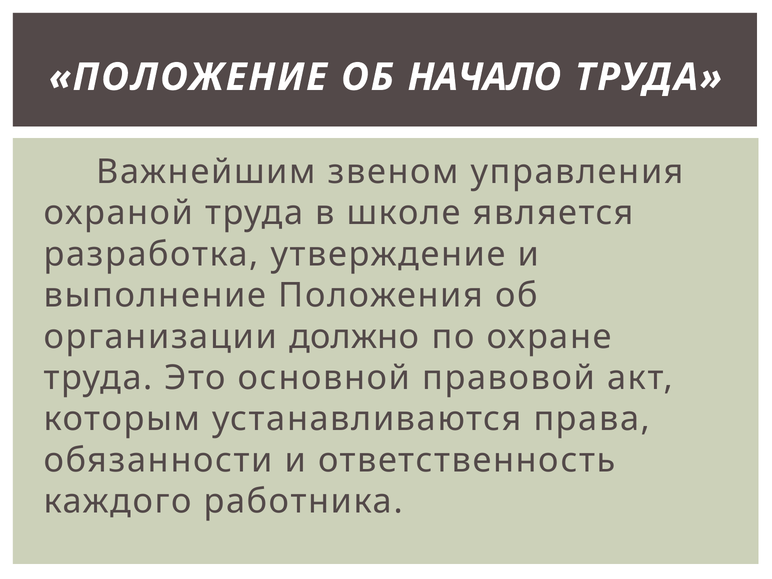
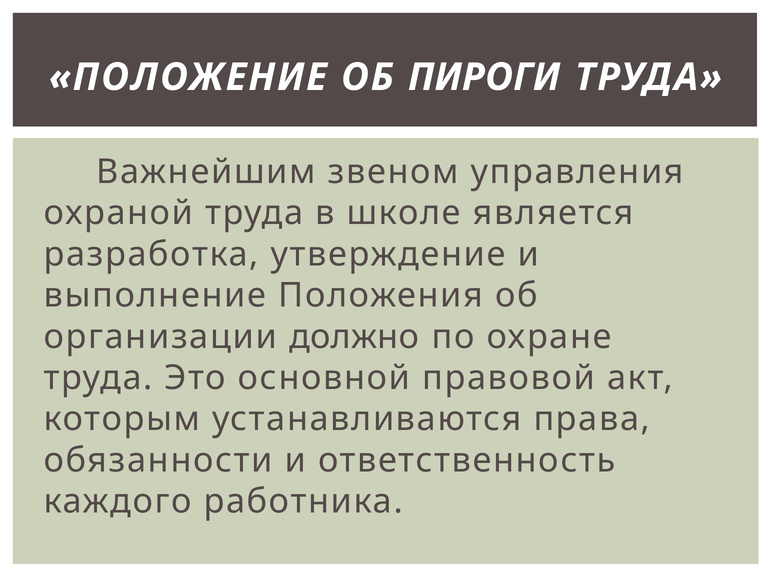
НАЧАЛО: НАЧАЛО -> ПИРОГИ (484, 77)
